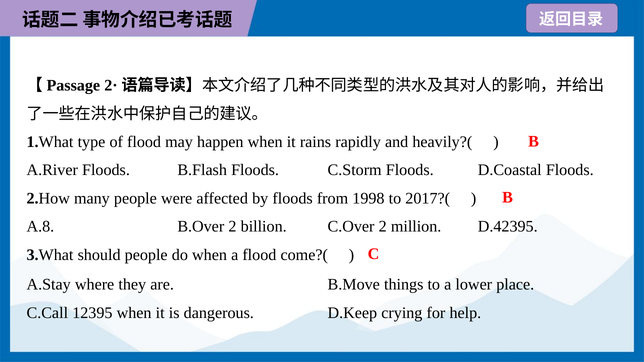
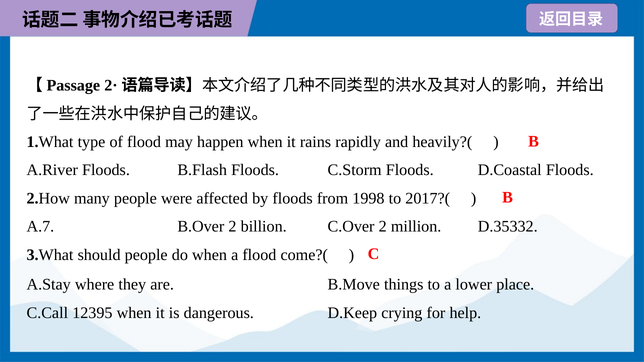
A.8: A.8 -> A.7 (40, 227)
D.42395: D.42395 -> D.35332 (508, 227)
